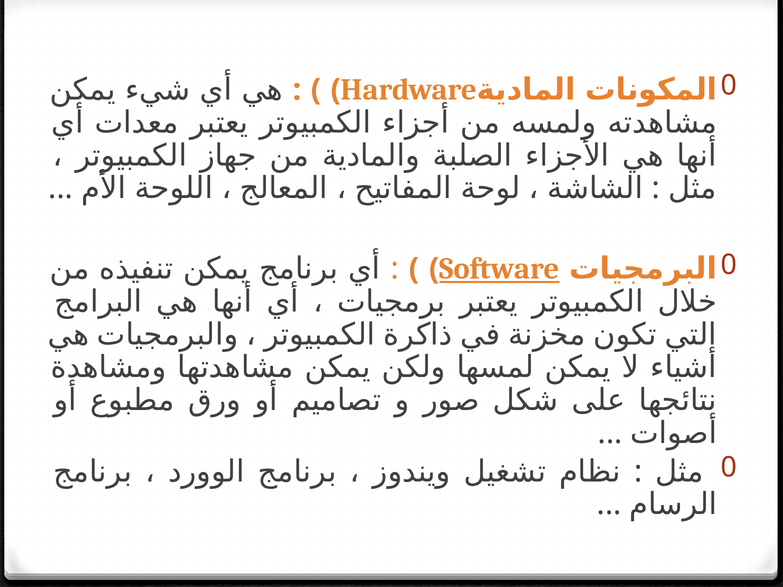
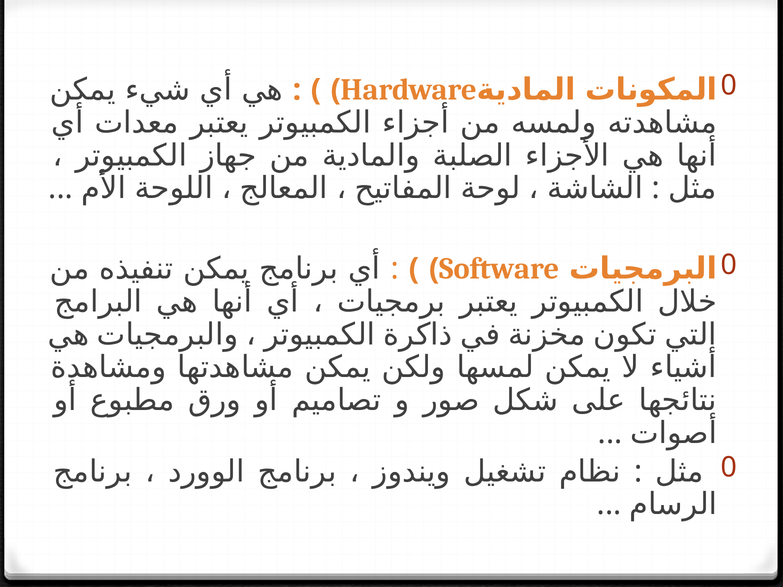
Software underline: present -> none (499, 269)
